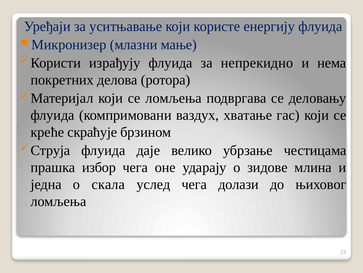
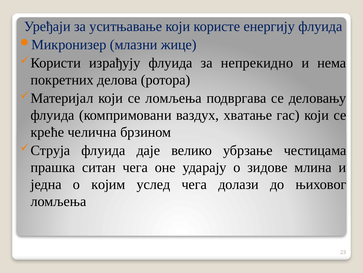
мање: мање -> жице (179, 45)
скраћује: скраћује -> челична (92, 132)
избор: избор -> ситан (99, 167)
скала: скала -> којим (108, 184)
